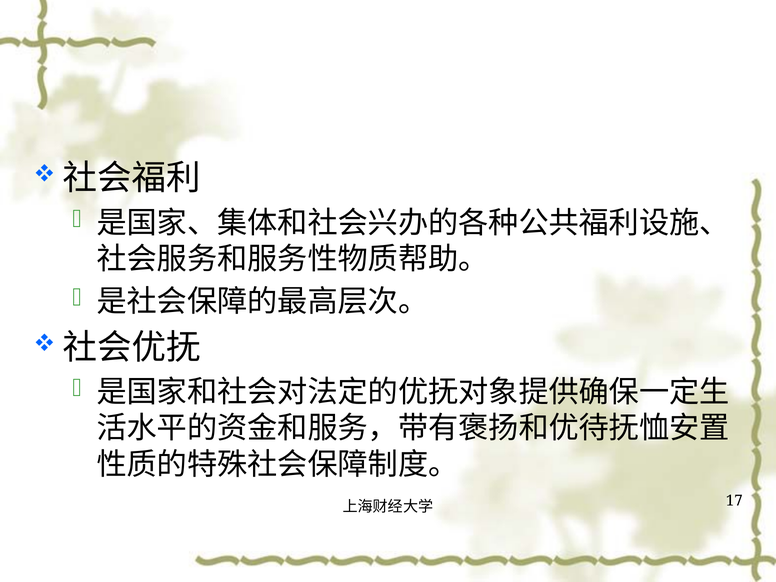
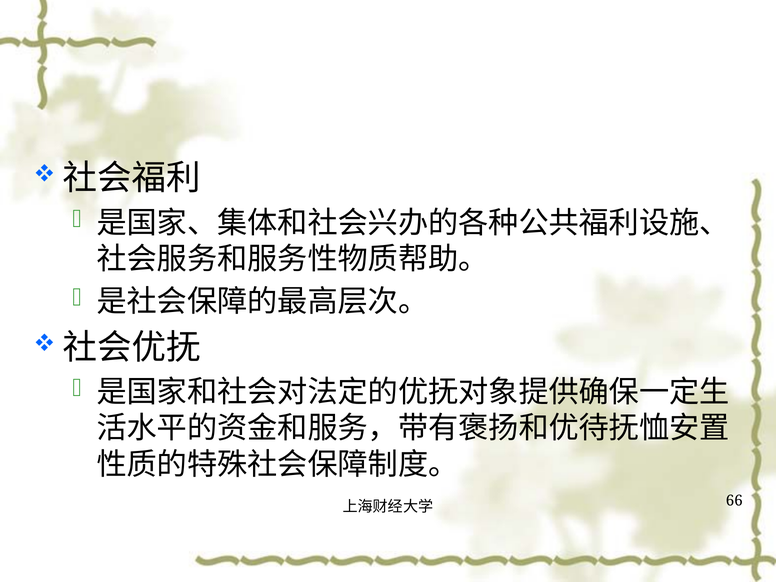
17: 17 -> 66 (734, 501)
